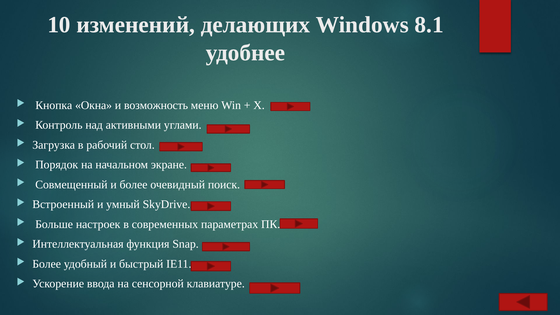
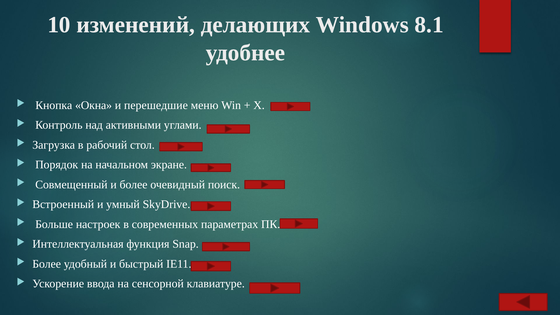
возможность: возможность -> перешедшие (156, 105)
